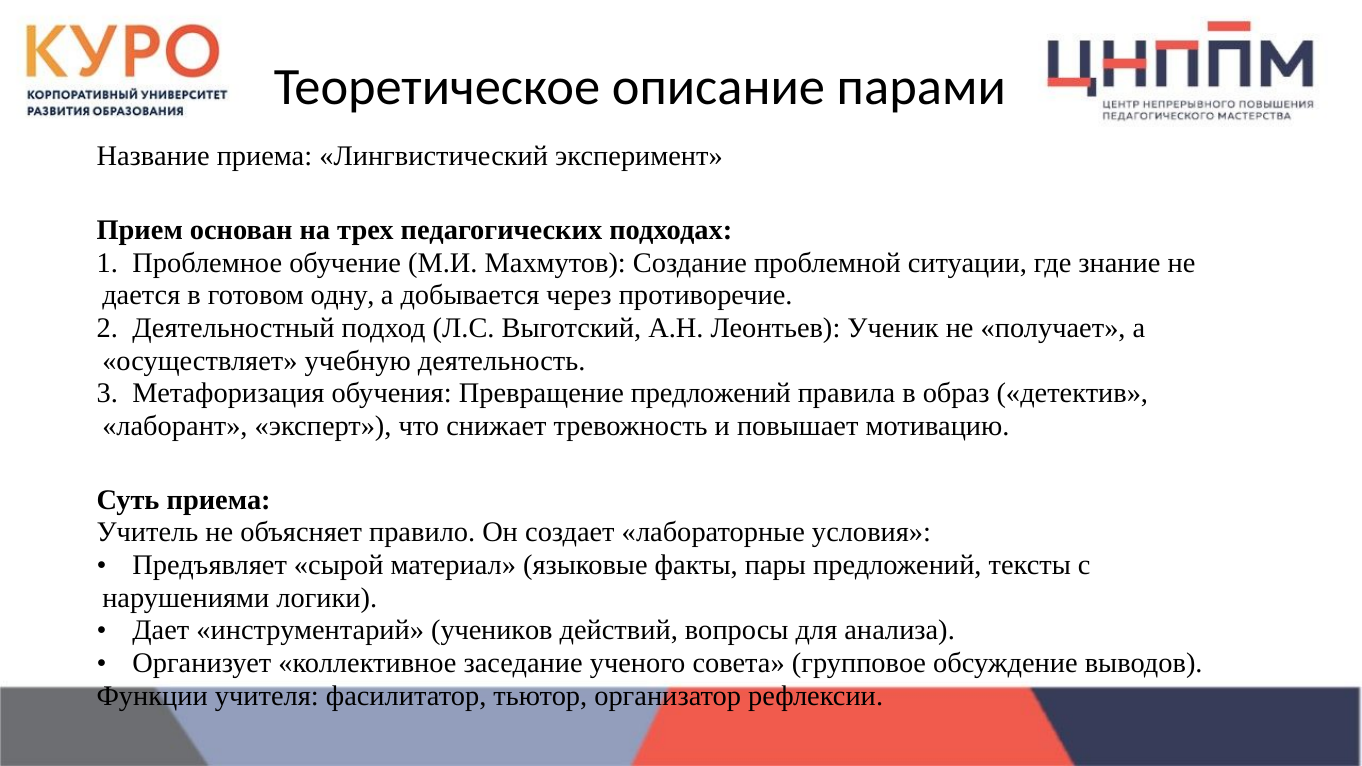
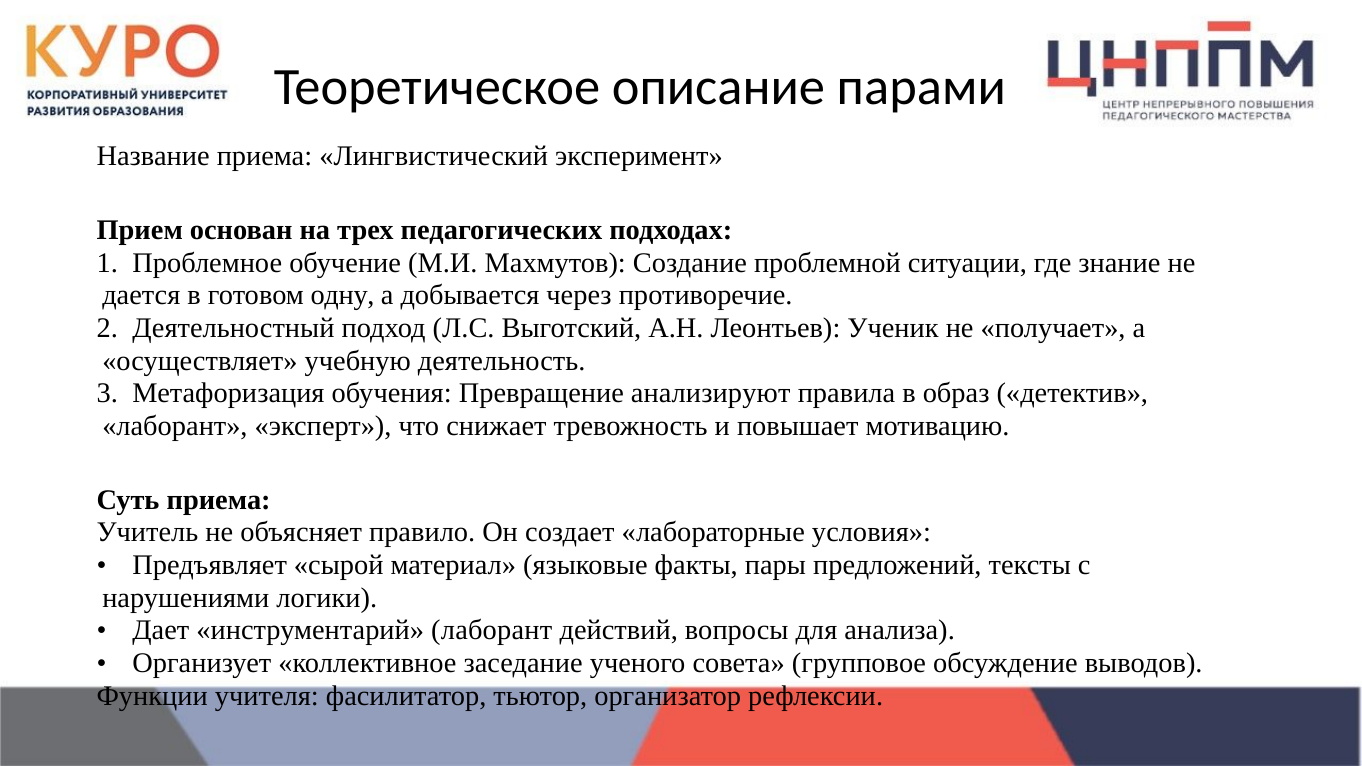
Превращение предложений: предложений -> анализируют (711, 394)
инструментарий учеников: учеников -> лаборант (492, 631)
